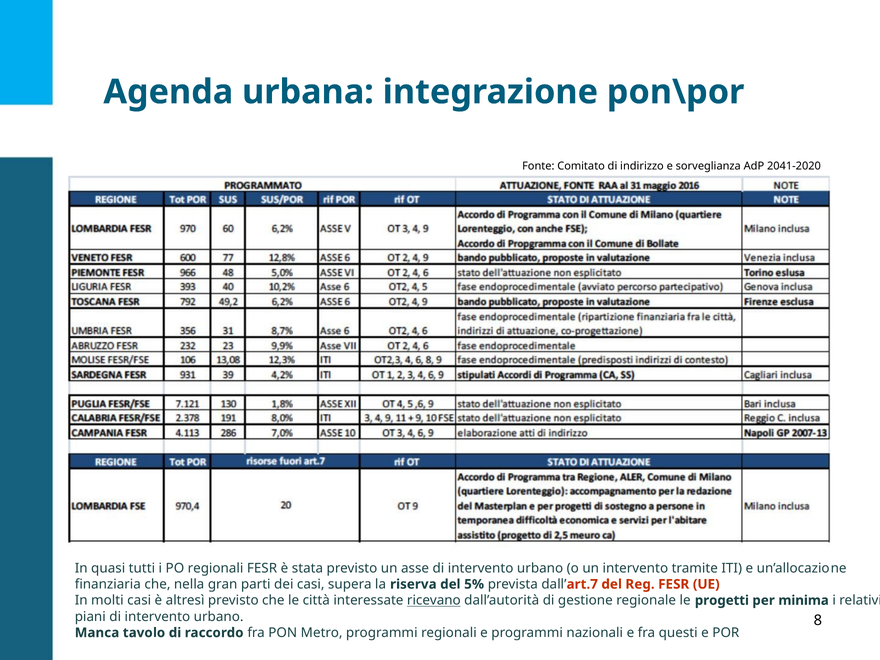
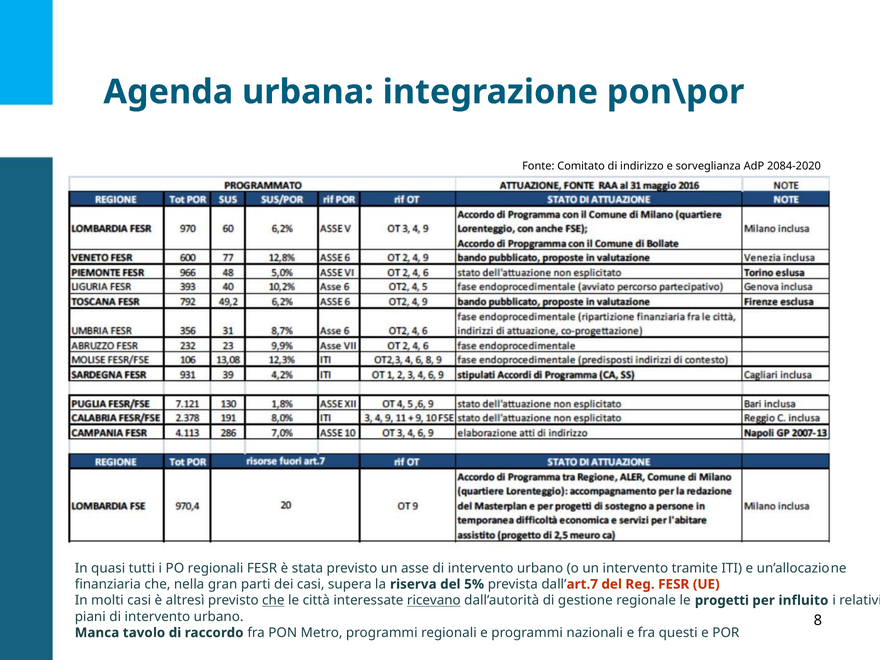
2041-2020: 2041-2020 -> 2084-2020 (794, 166)
che underline: none -> present (273, 600)
minima: minima -> influito (803, 600)
